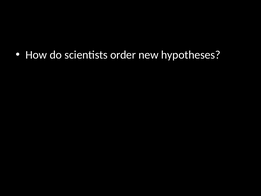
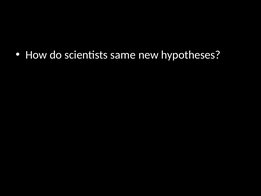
order: order -> same (123, 55)
